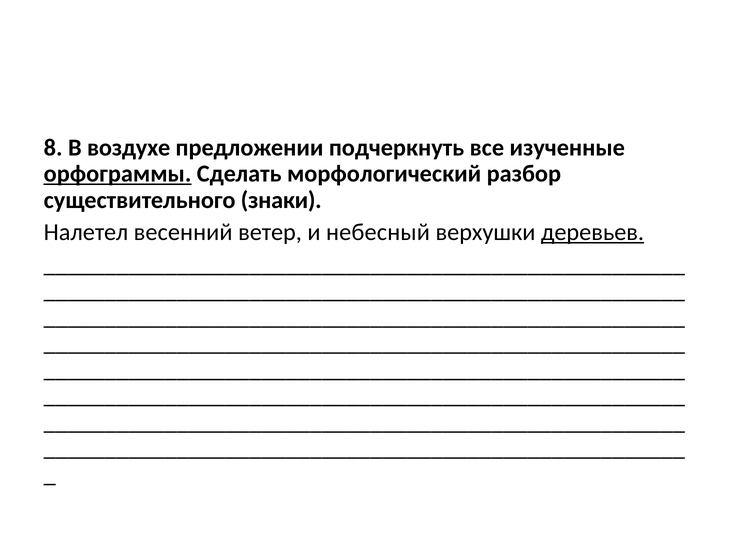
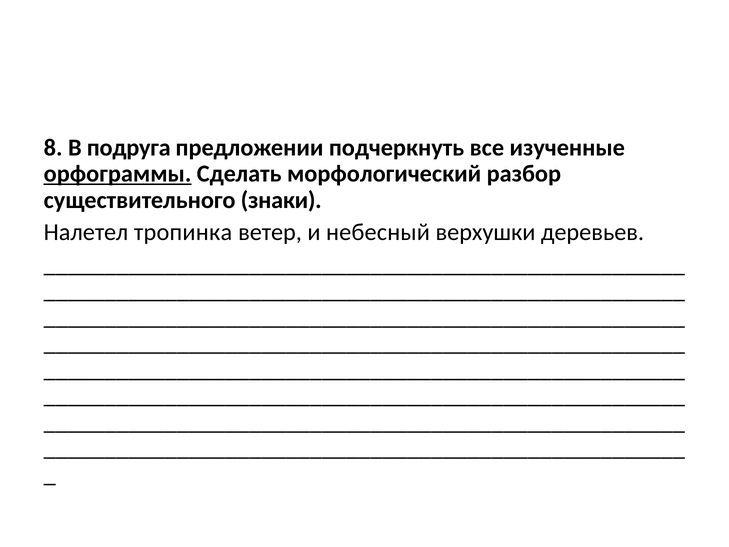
воздухе: воздухе -> подруга (129, 148)
весенний: весенний -> тропинка (183, 232)
деревьев underline: present -> none (592, 232)
